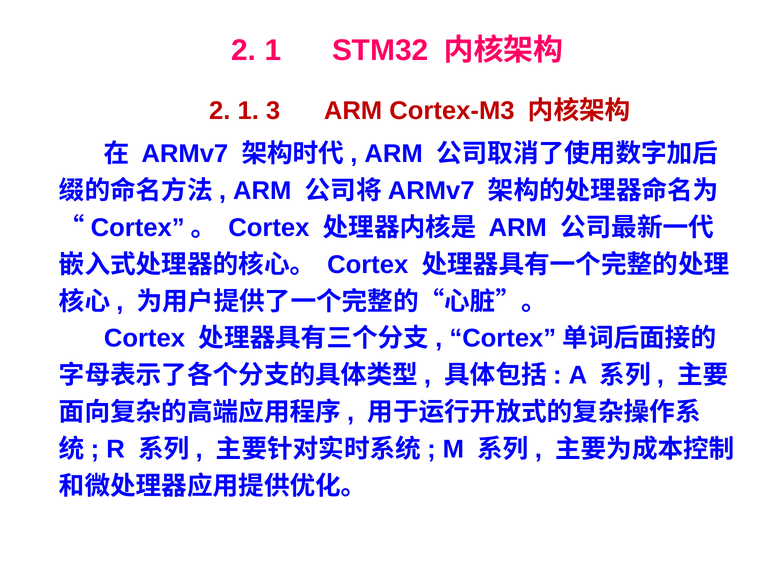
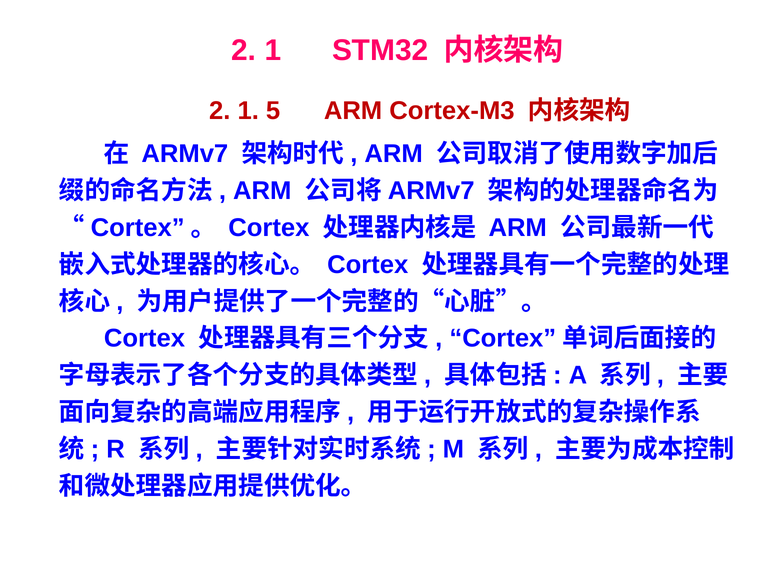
3: 3 -> 5 (273, 110)
